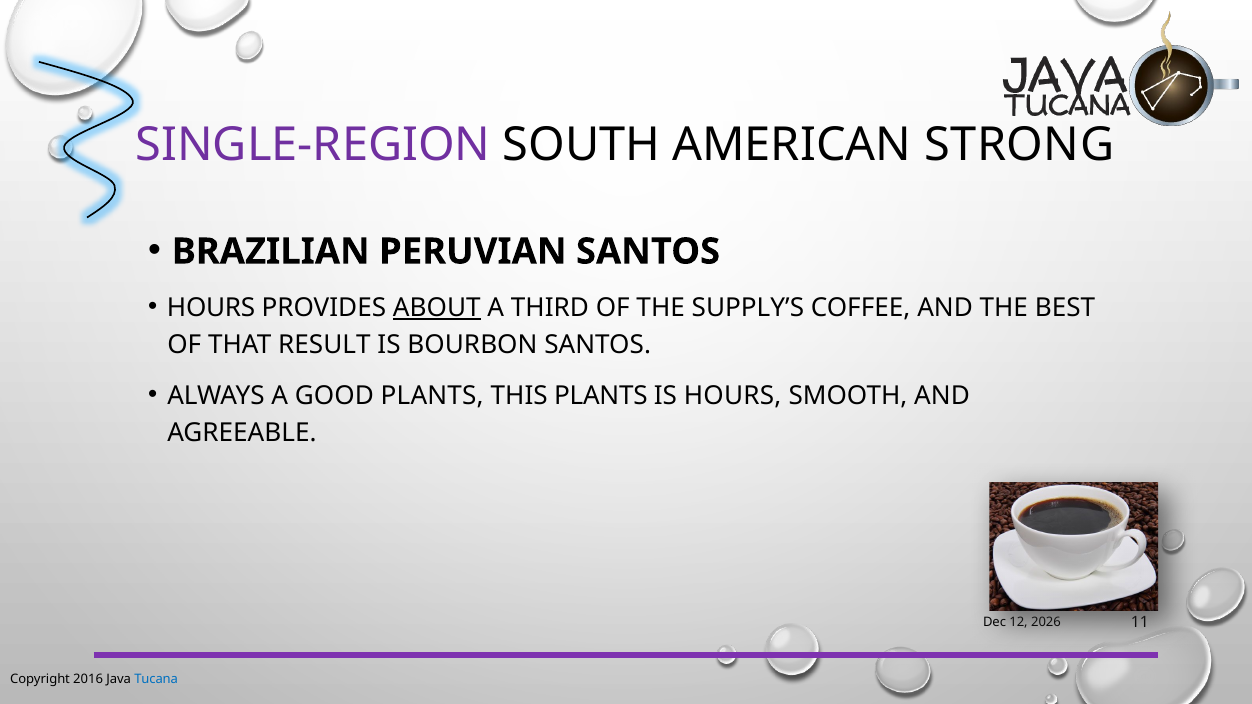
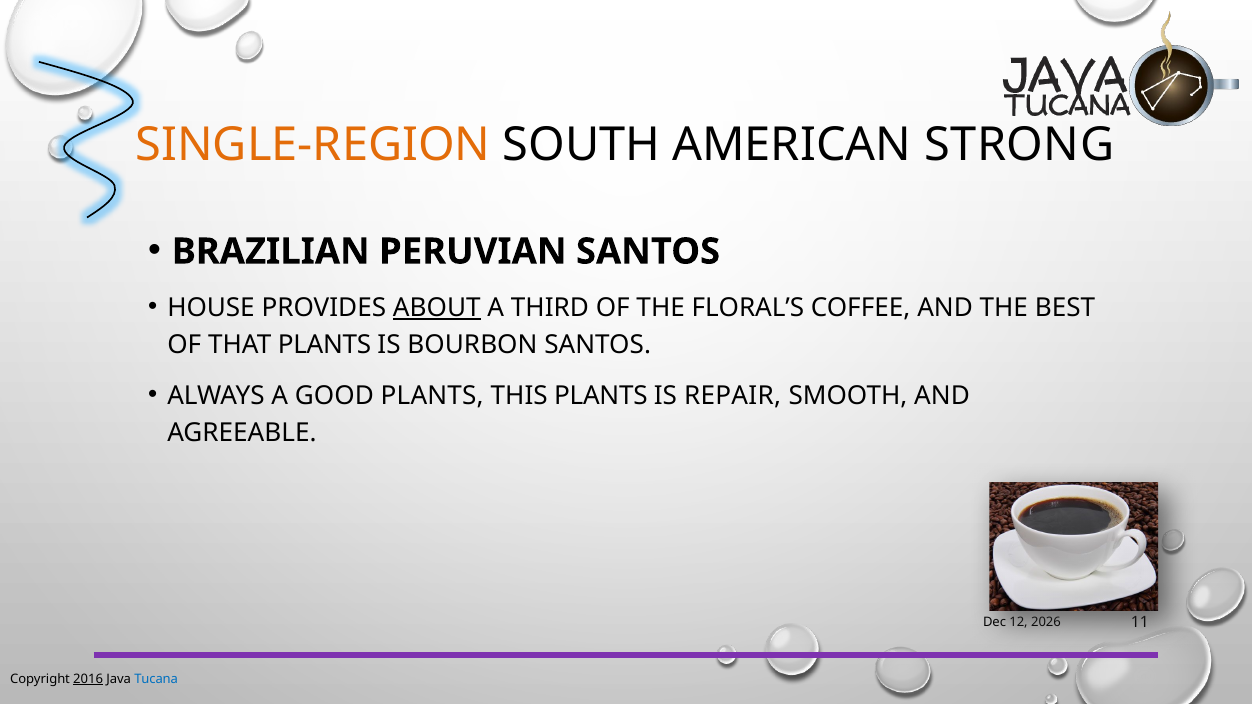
SINGLE-REGION colour: purple -> orange (313, 145)
HOURS: HOURS -> HOUSE (211, 308)
SUPPLY’S: SUPPLY’S -> FLORAL’S (748, 308)
THAT RESULT: RESULT -> PLANTS (325, 345)
IS HOURS: HOURS -> REPAIR (733, 396)
2016 underline: none -> present (88, 679)
